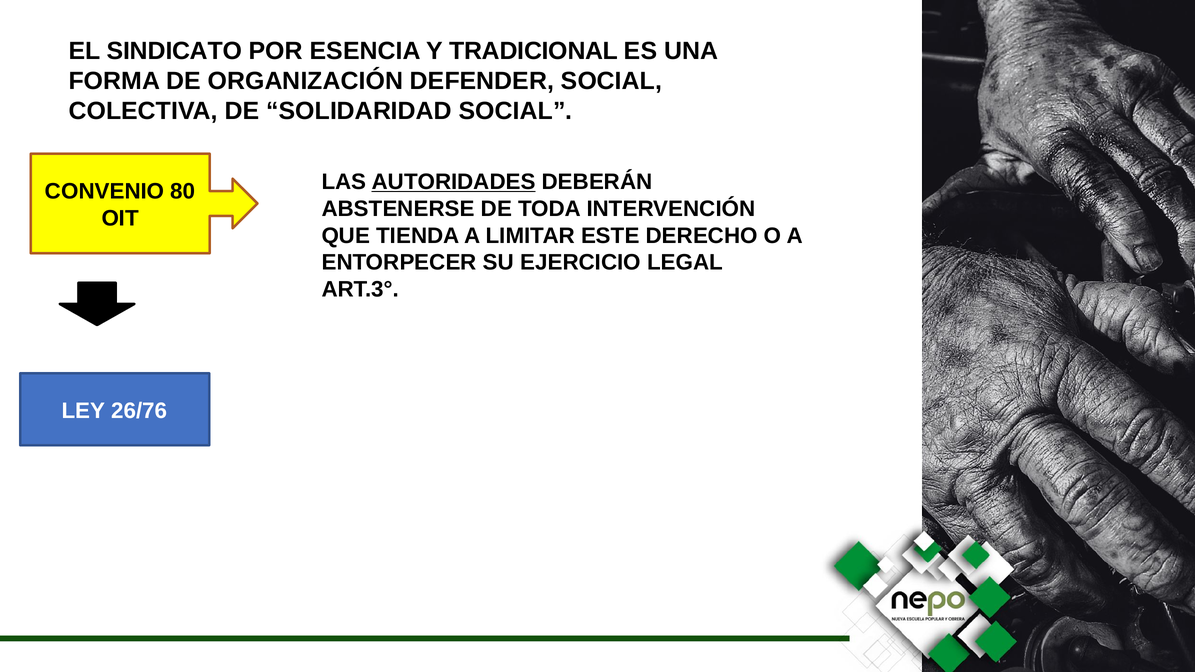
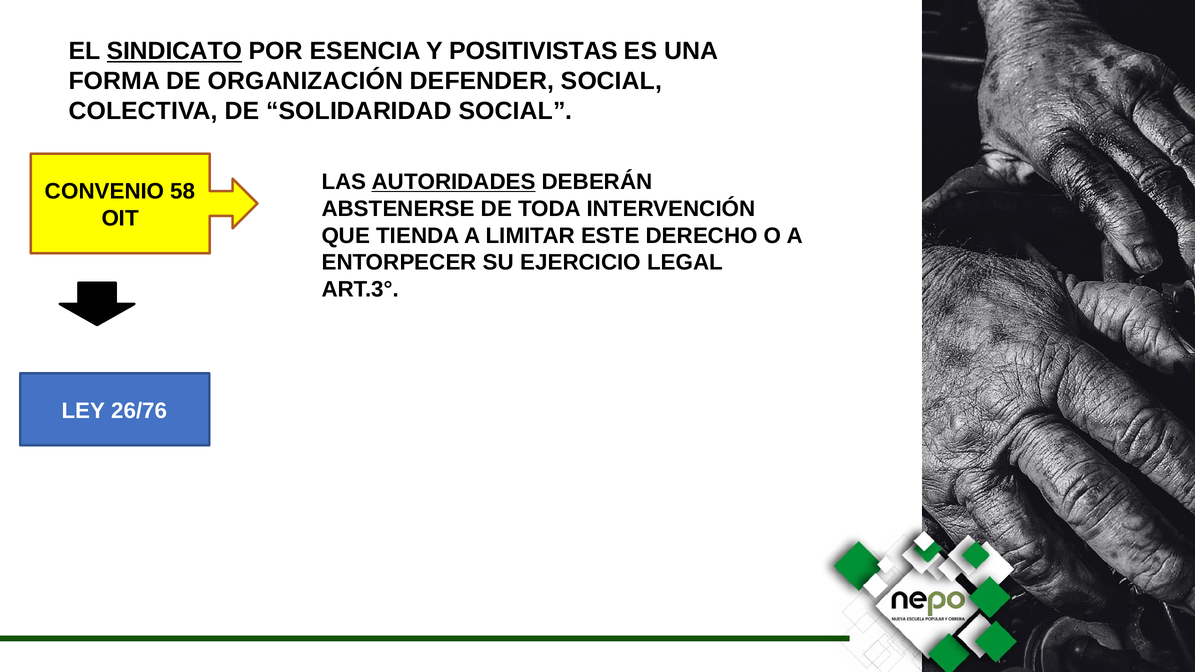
SINDICATO underline: none -> present (174, 51)
TRADICIONAL: TRADICIONAL -> POSITIVISTAS (534, 51)
80: 80 -> 58 (183, 192)
